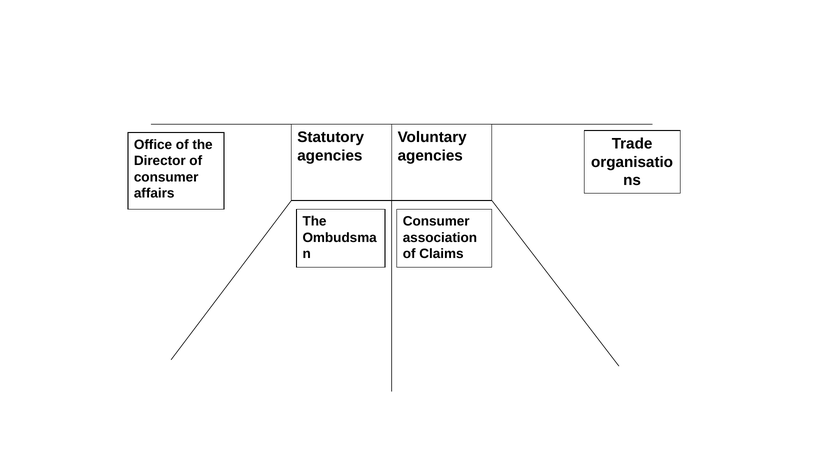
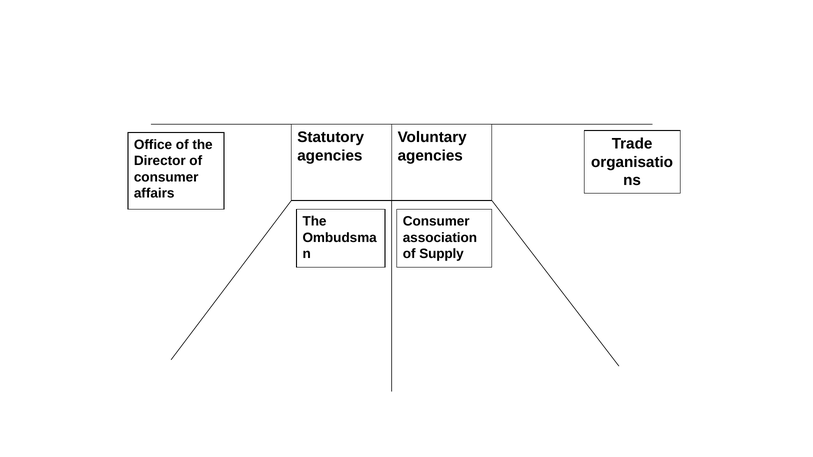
Claims: Claims -> Supply (442, 254)
